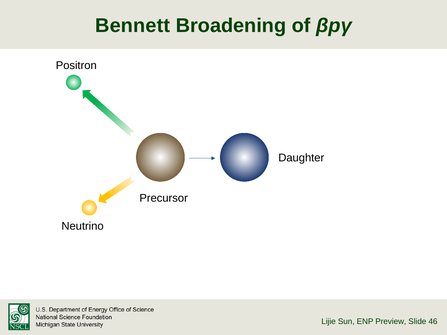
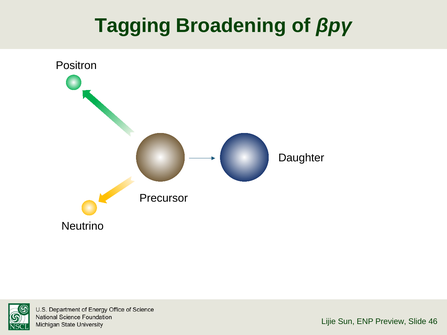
Bennett: Bennett -> Tagging (133, 26)
